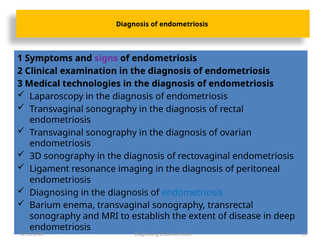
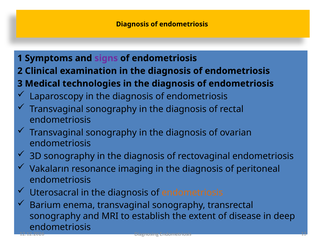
Ligament: Ligament -> Vakaların (49, 169)
Diagnosing: Diagnosing -> Uterosacral (54, 192)
endometriosis colour: blue -> orange (192, 192)
